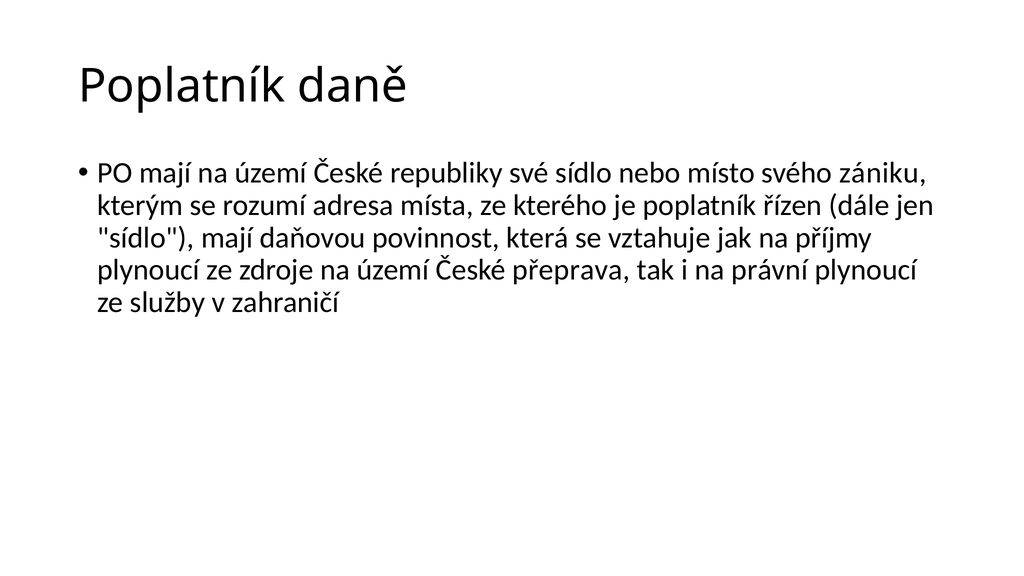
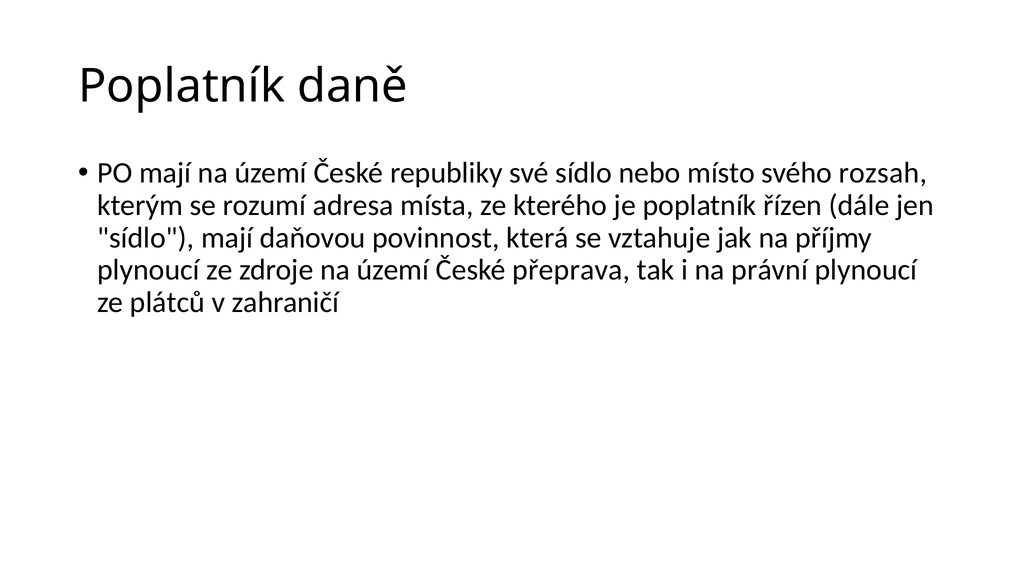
zániku: zániku -> rozsah (883, 173)
služby: služby -> plátců (167, 302)
